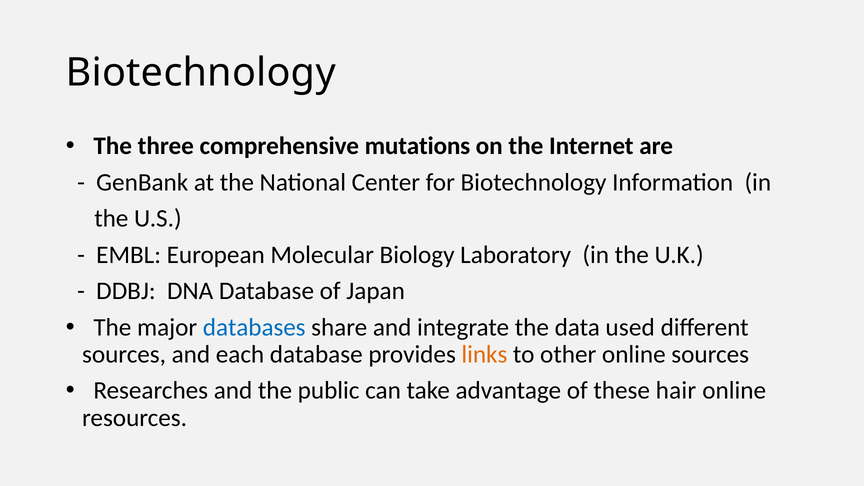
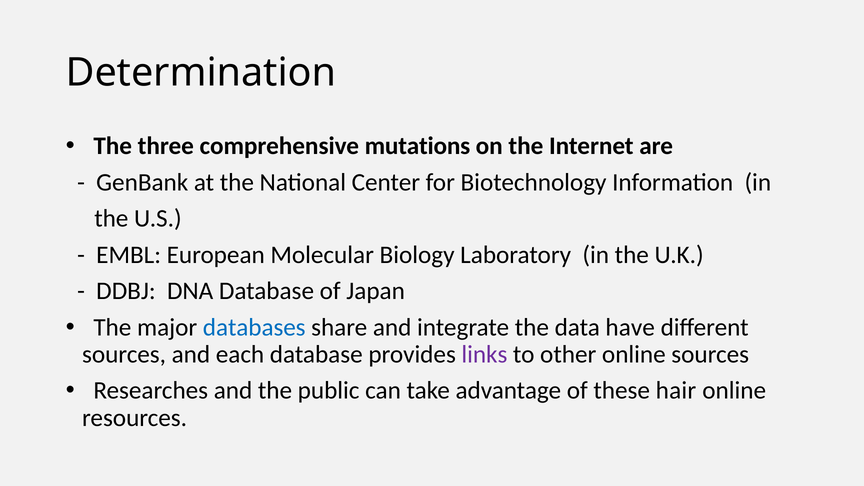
Biotechnology: Biotechnology -> Determination (201, 73)
used: used -> have (630, 327)
links colour: orange -> purple (484, 354)
